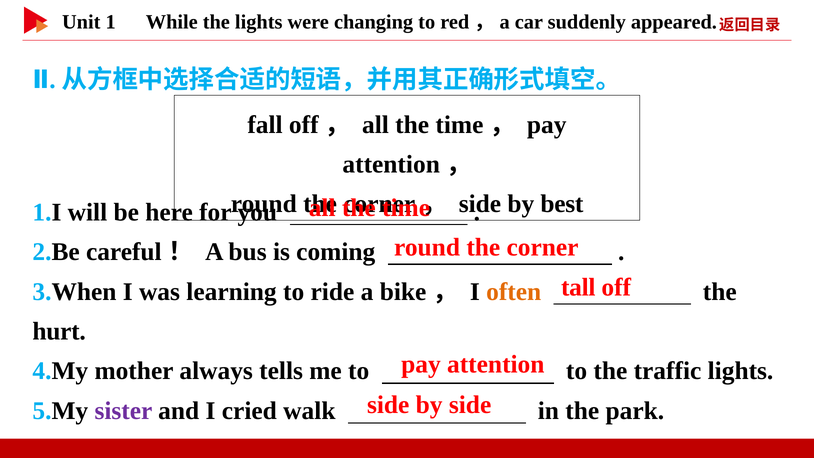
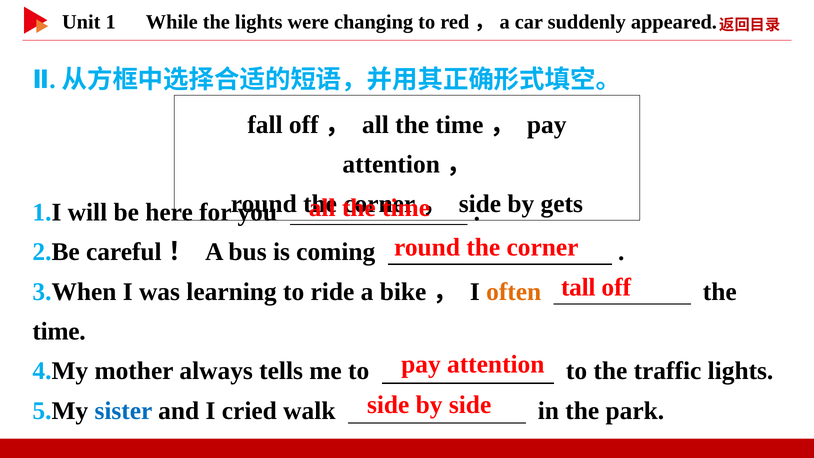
best: best -> gets (562, 204)
hurt: hurt -> time (59, 331)
sister colour: purple -> blue (123, 411)
